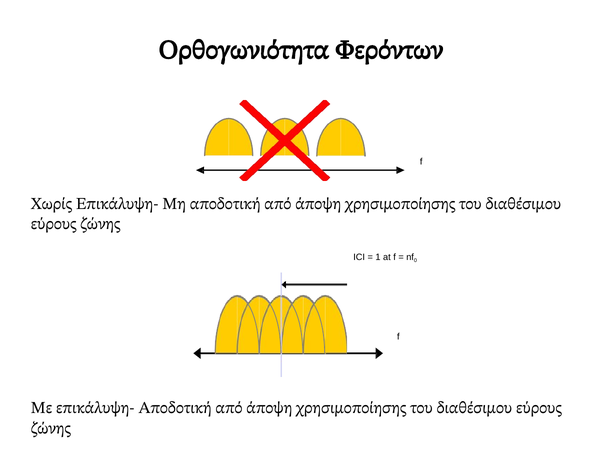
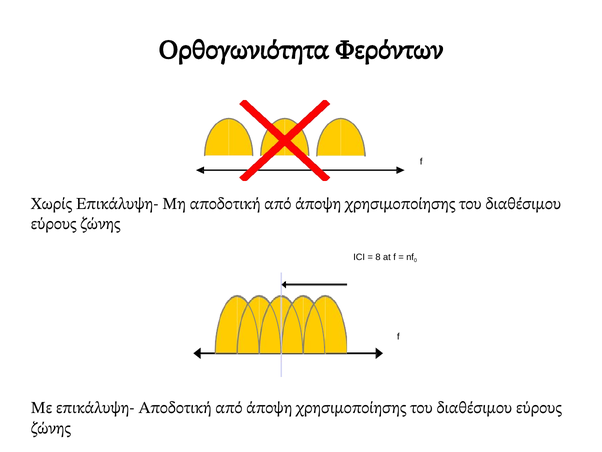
1: 1 -> 8 (378, 257)
